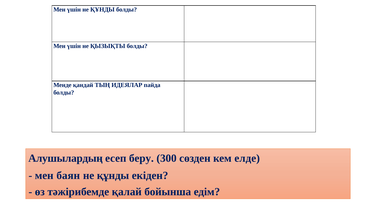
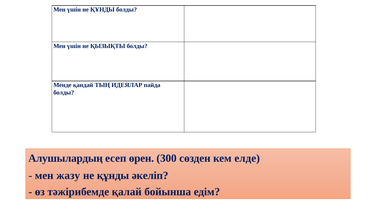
беру: беру -> өрен (141, 159)
баян: баян -> жазу (68, 176)
екіден: екіден -> әкеліп (150, 176)
